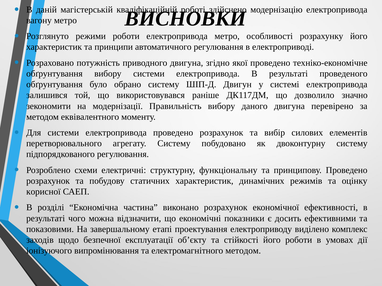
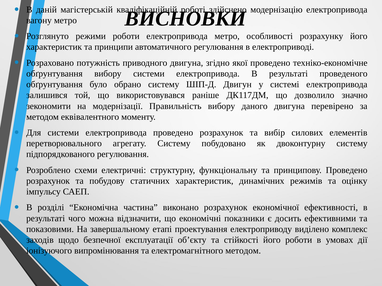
корисної: корисної -> імпульсу (43, 192)
